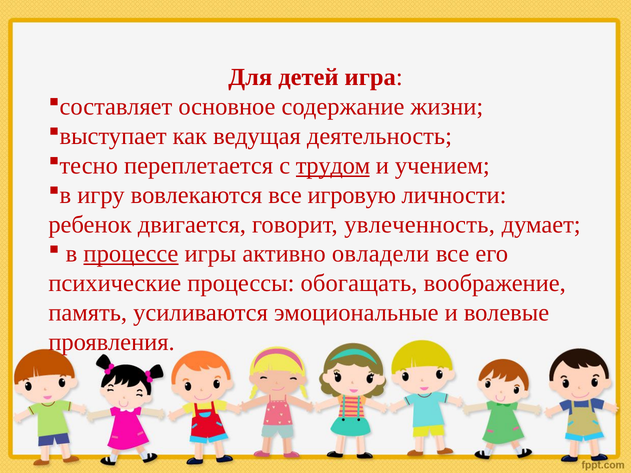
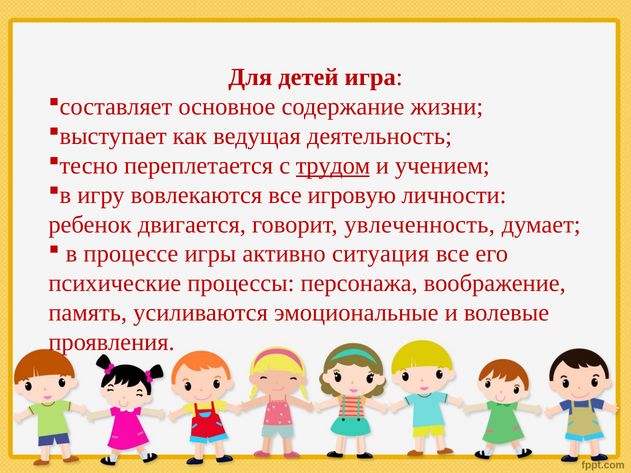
процессе underline: present -> none (131, 254)
овладели: овладели -> ситуация (381, 254)
обогащать: обогащать -> персонажа (359, 284)
